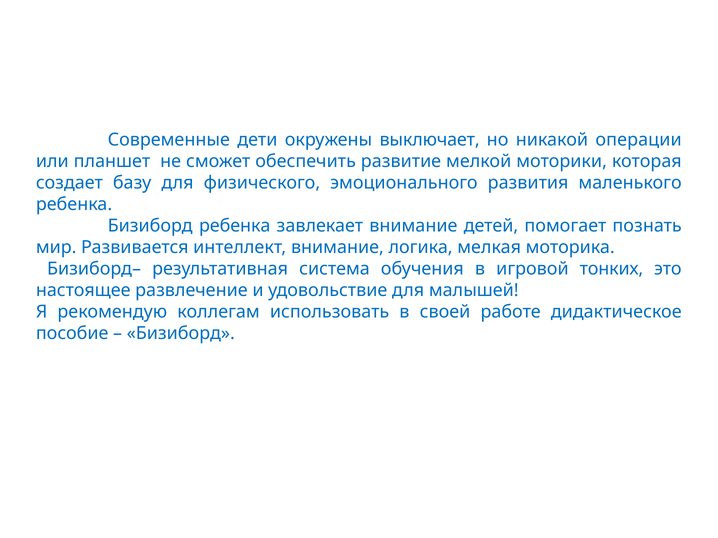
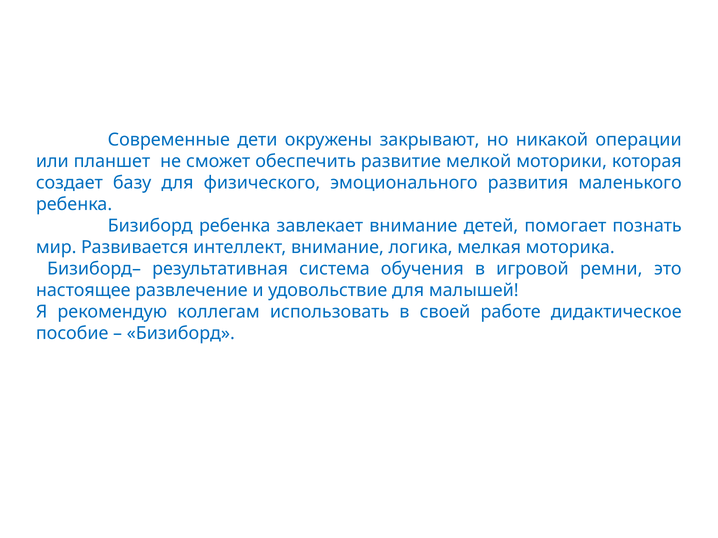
выключает: выключает -> закрывают (430, 140)
тонких: тонких -> ремни (611, 269)
